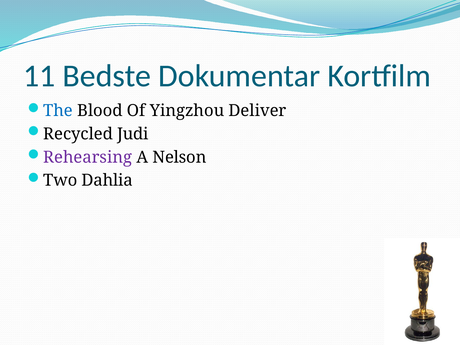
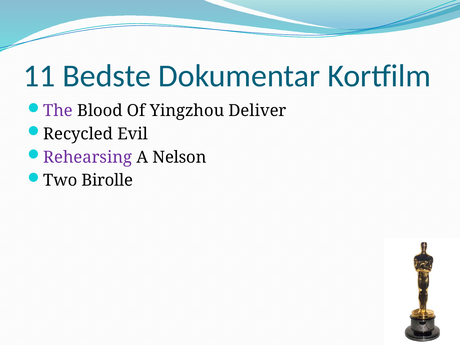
The colour: blue -> purple (58, 111)
Judi: Judi -> Evil (133, 134)
Dahlia: Dahlia -> Birolle (107, 180)
